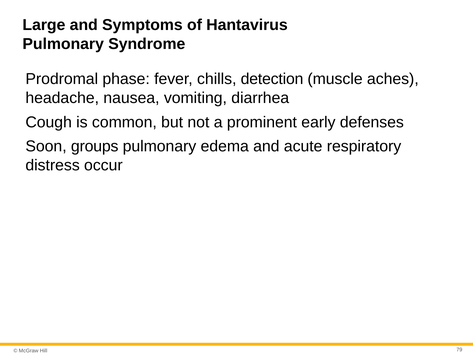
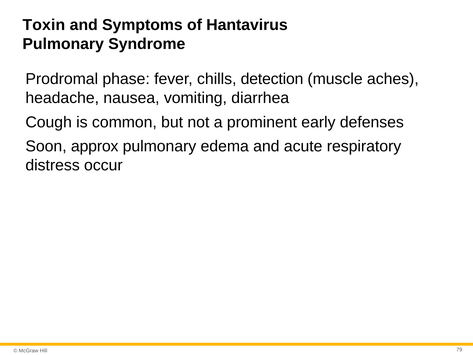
Large: Large -> Toxin (44, 25)
groups: groups -> approx (95, 146)
